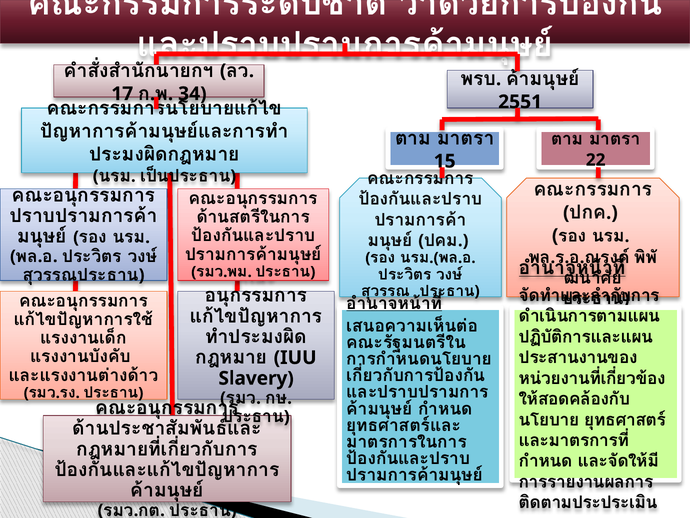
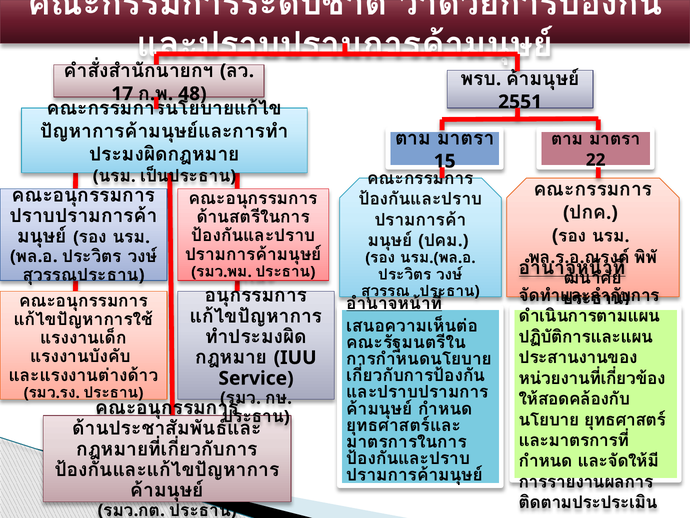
34: 34 -> 48 (192, 94)
Slavery: Slavery -> Service (256, 378)
